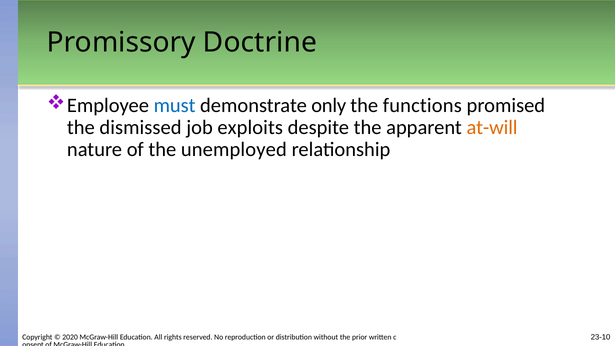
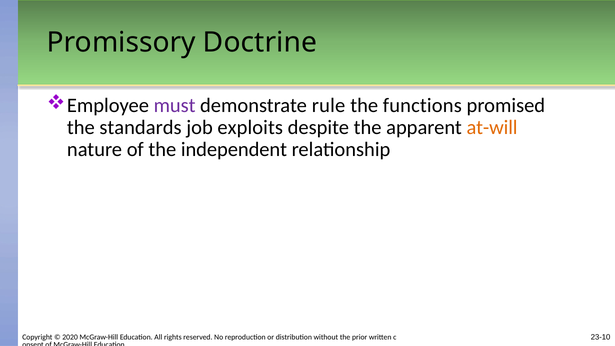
must colour: blue -> purple (175, 105)
only: only -> rule (329, 105)
dismissed: dismissed -> standards (141, 128)
unemployed: unemployed -> independent (234, 150)
